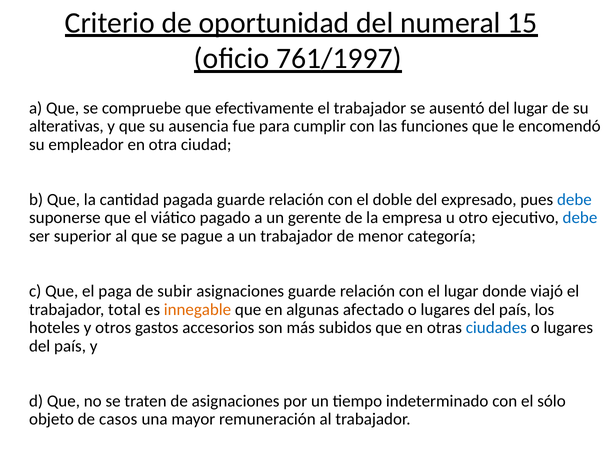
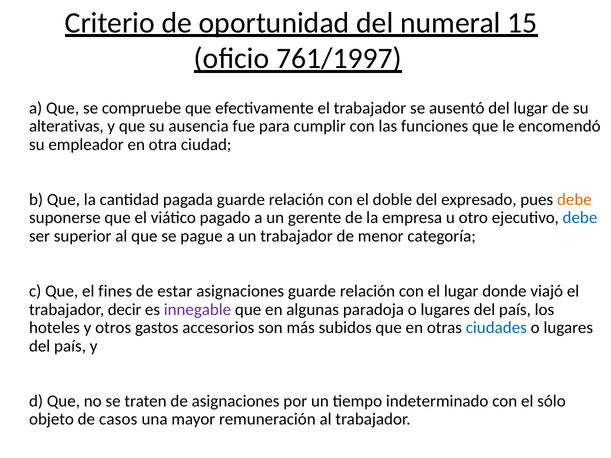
debe colour: blue -> orange (574, 200)
paga: paga -> fines (115, 291)
subir: subir -> estar (175, 291)
total: total -> decir (125, 310)
innegable colour: orange -> purple (198, 310)
afectado: afectado -> paradoja (373, 310)
